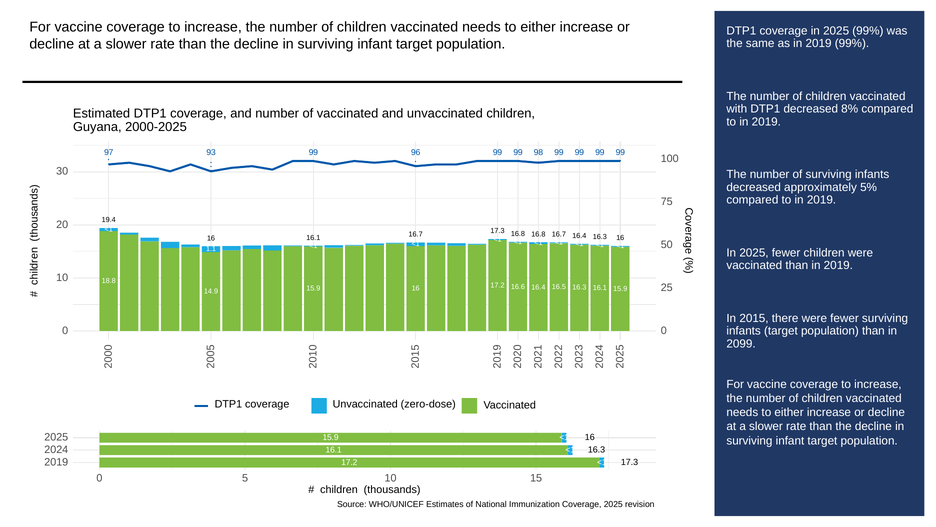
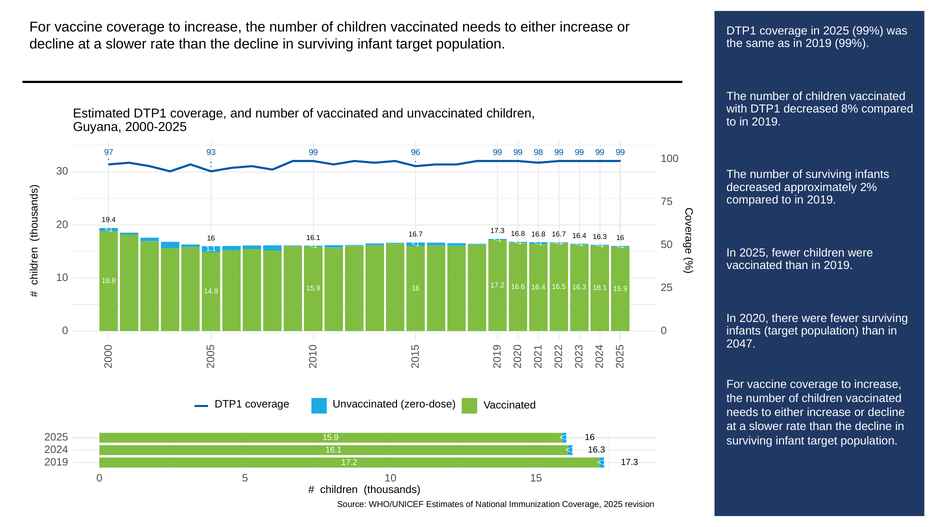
5%: 5% -> 2% (869, 187)
2015: 2015 -> 2020 (754, 318)
2099: 2099 -> 2047 (741, 343)
